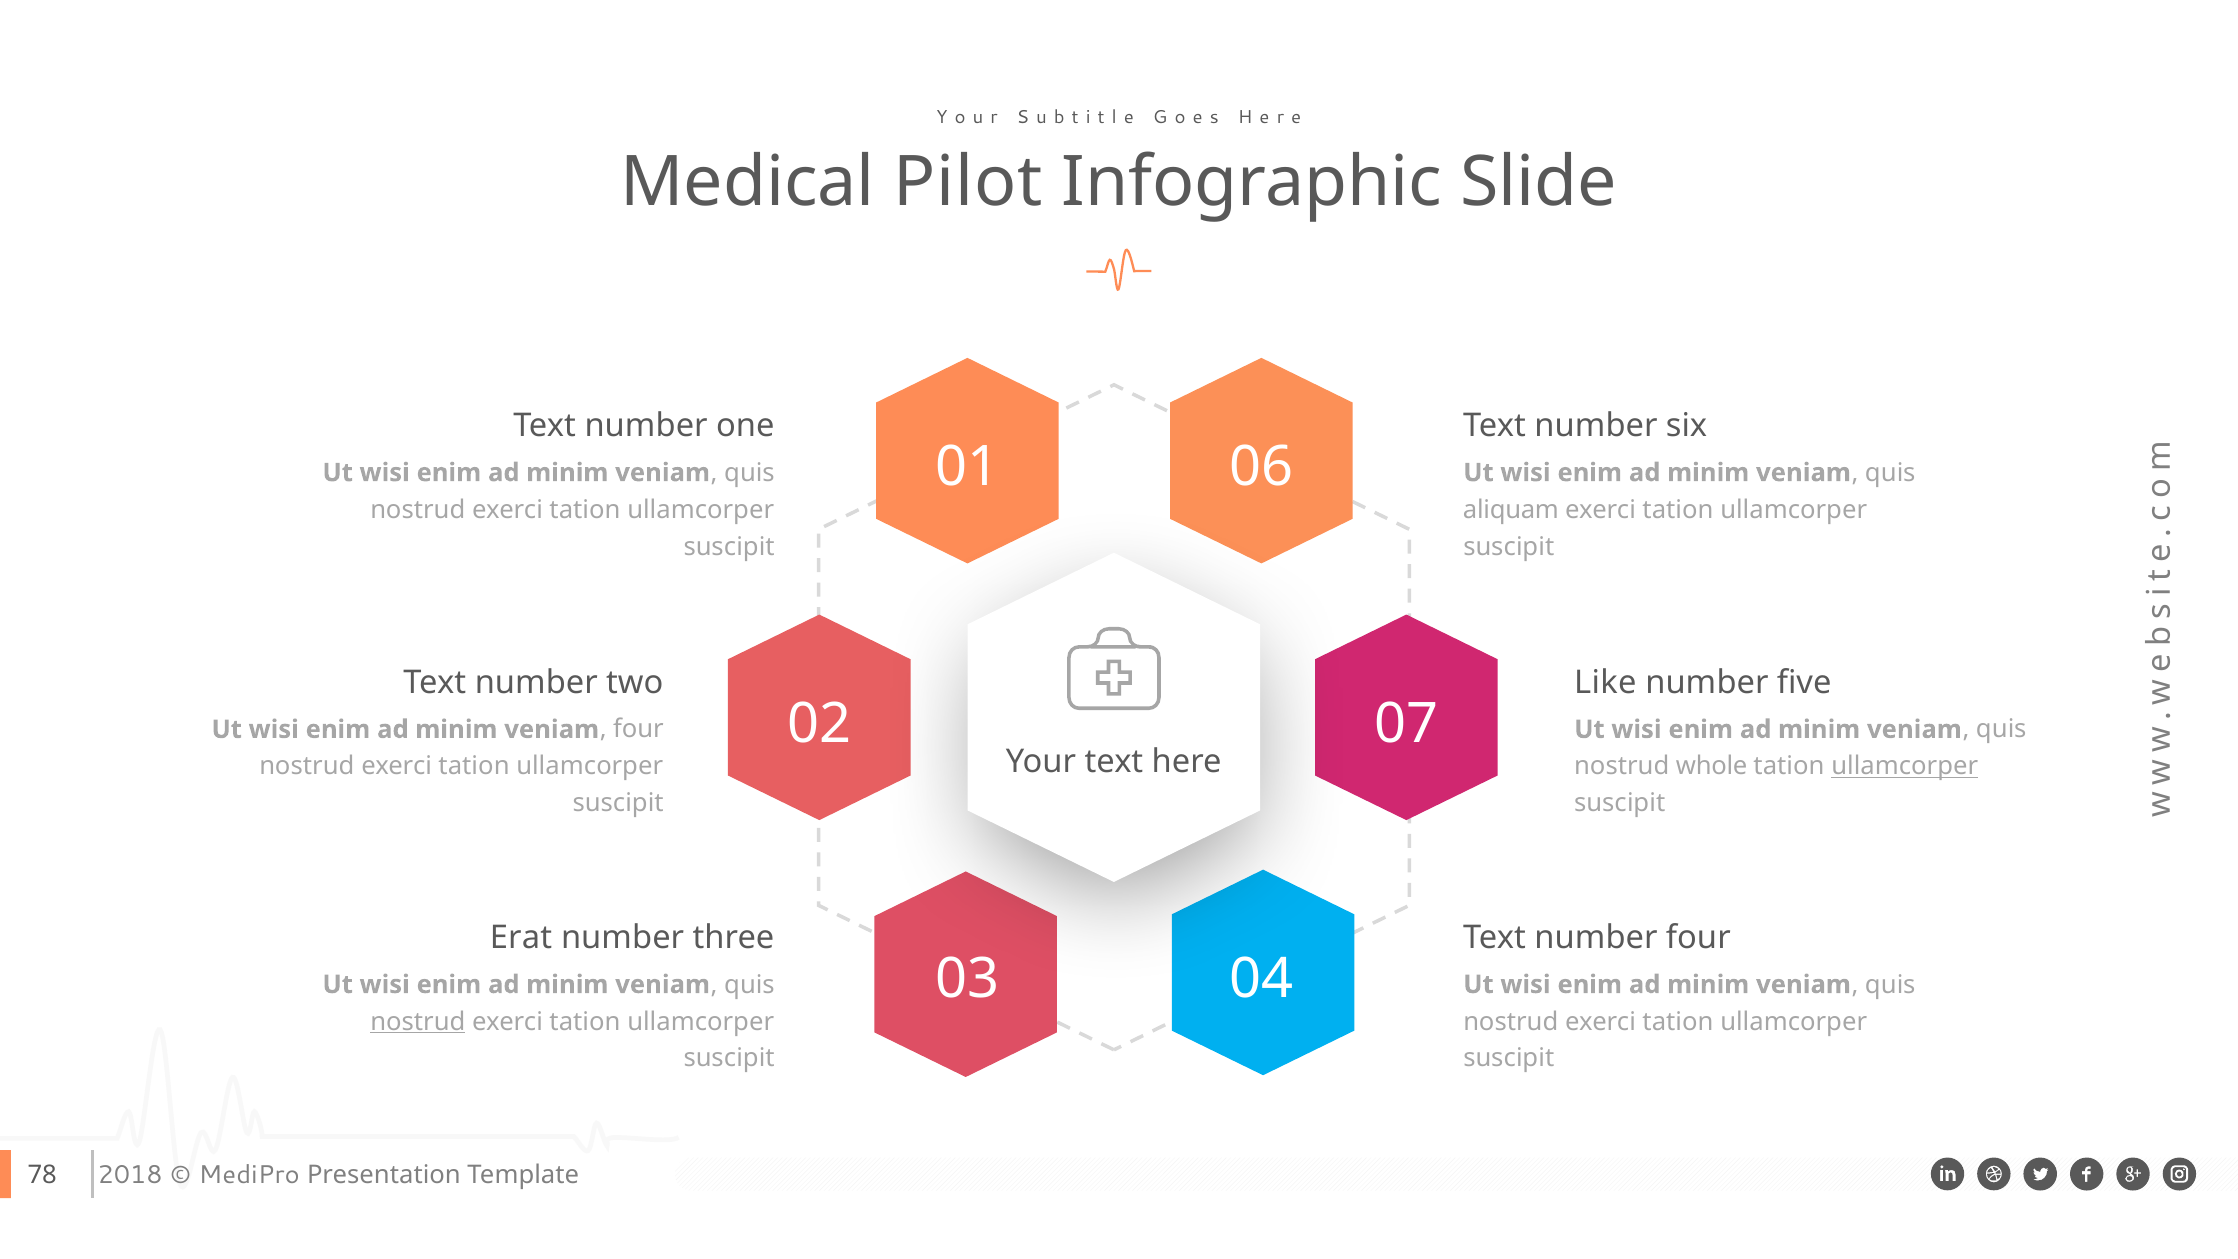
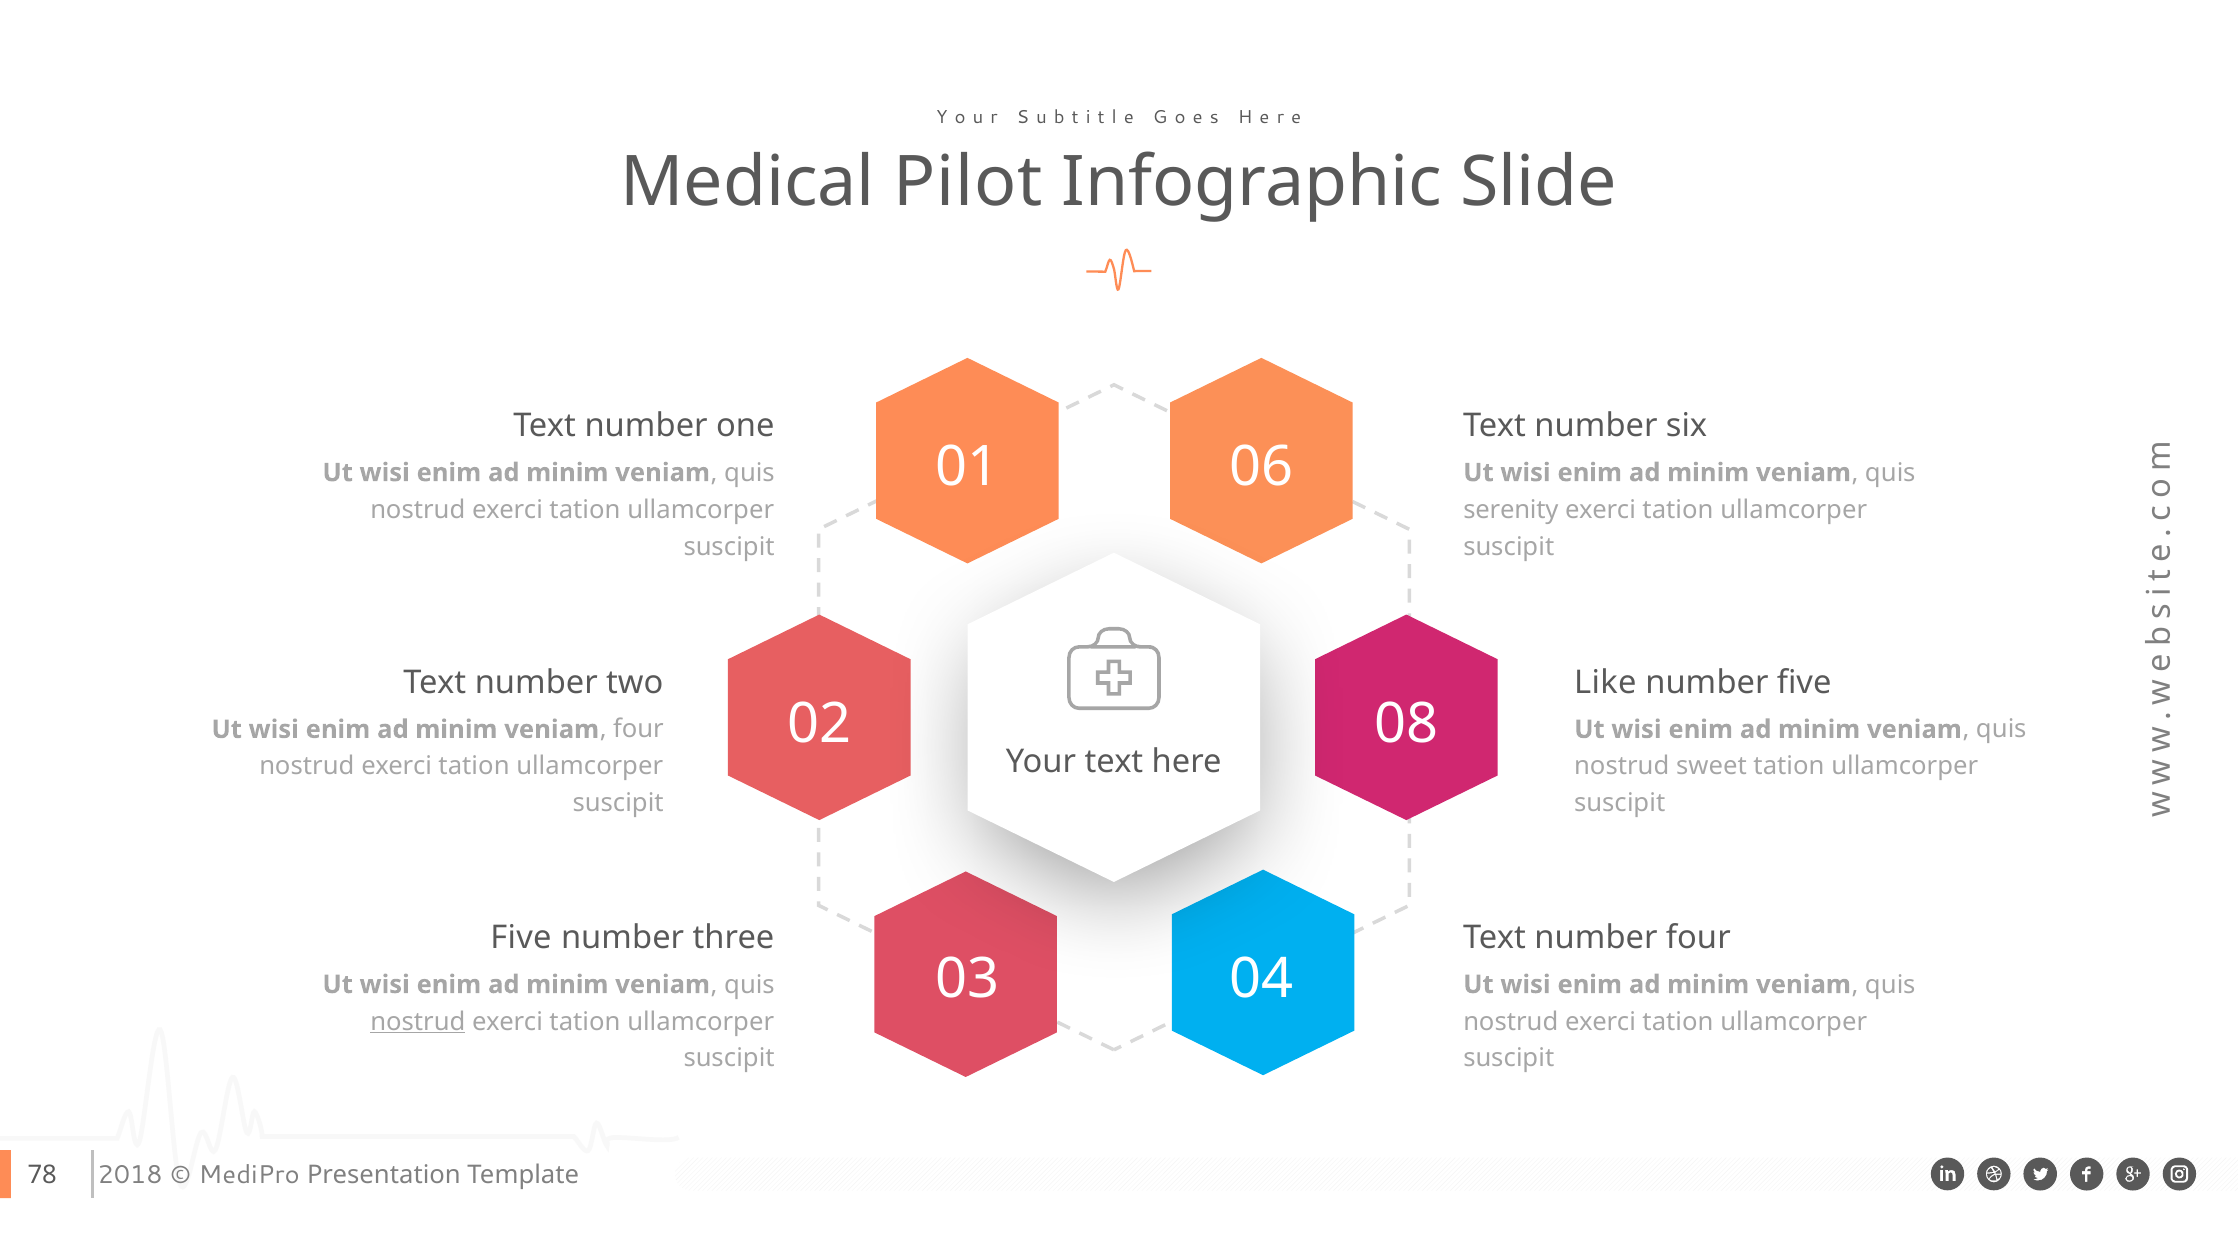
aliquam: aliquam -> serenity (1511, 510)
07: 07 -> 08 (1406, 724)
whole: whole -> sweet (1712, 766)
ullamcorper underline: present -> none (1905, 766)
Erat: Erat -> Five (521, 937)
